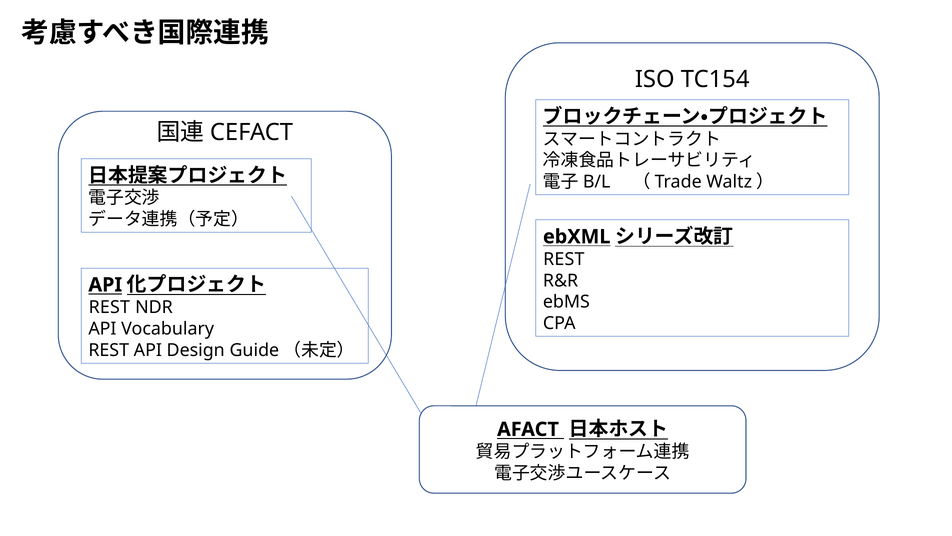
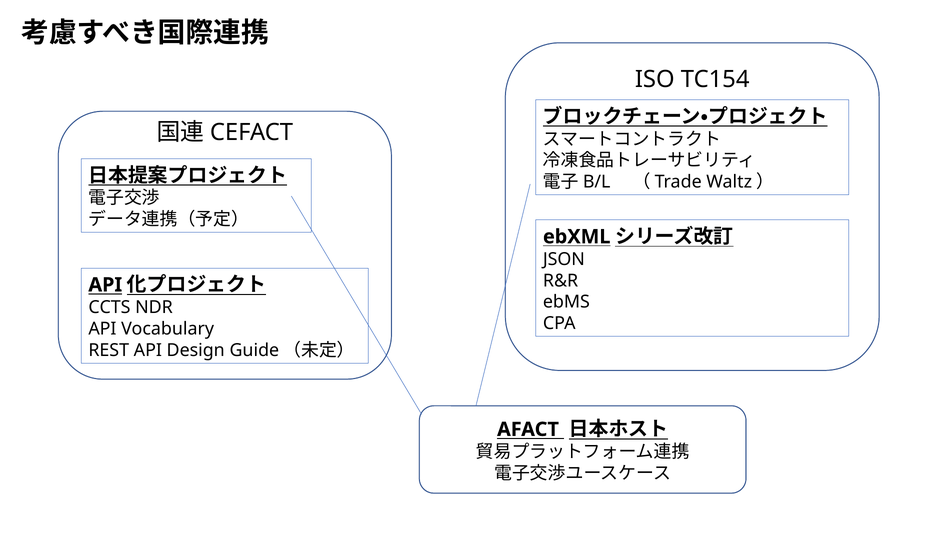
REST: REST -> JSON (564, 259)
REST: REST -> CCTS (109, 307)
